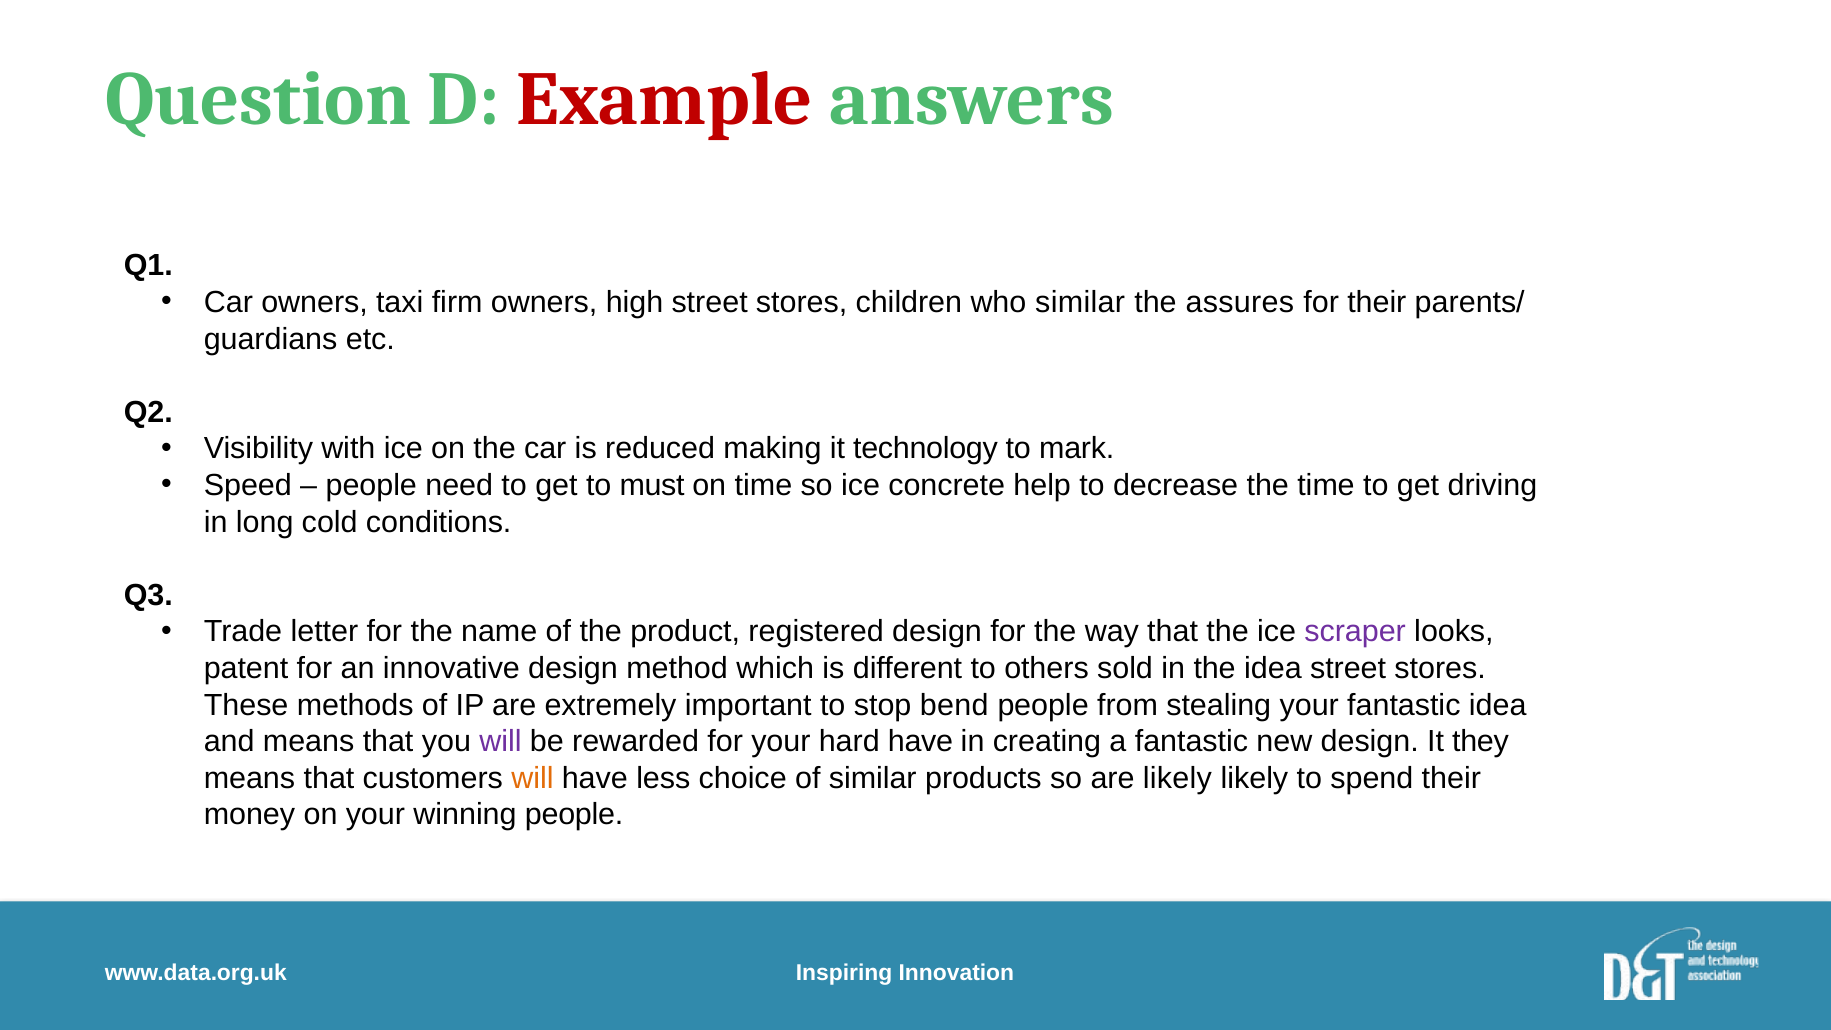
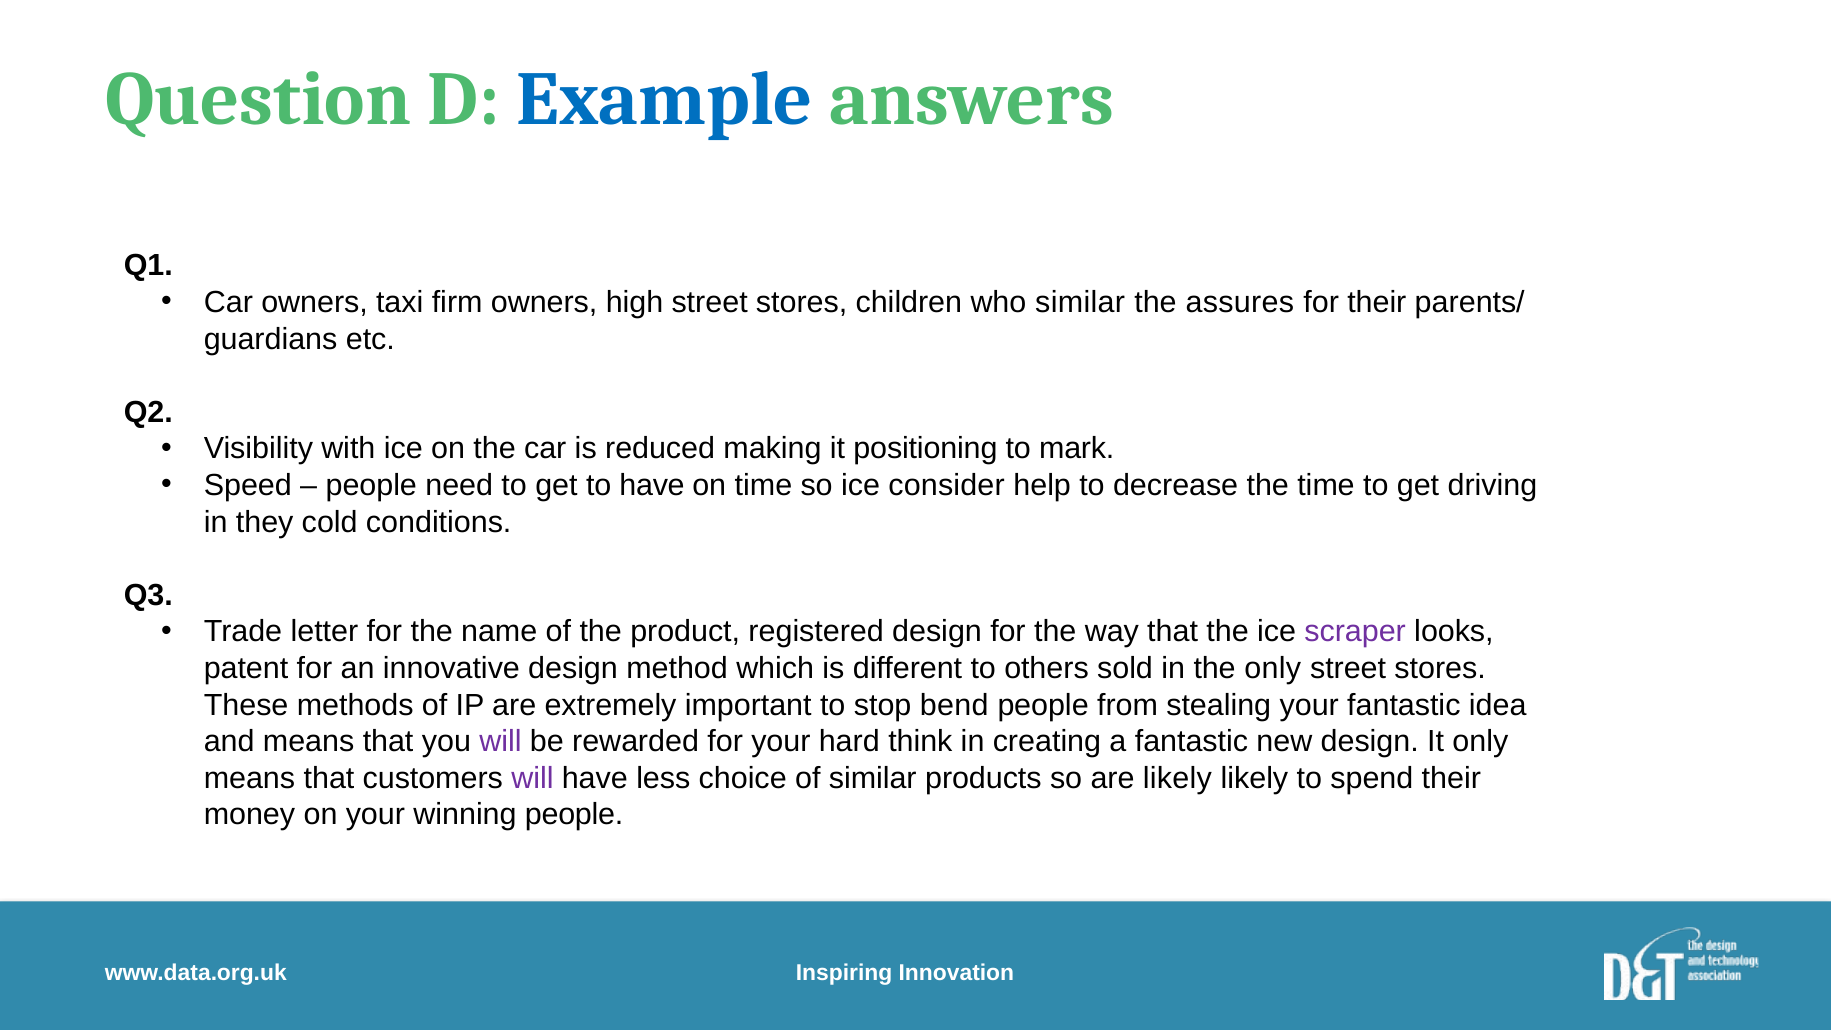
Example colour: red -> blue (665, 99)
technology: technology -> positioning (925, 449)
to must: must -> have (652, 485)
concrete: concrete -> consider (947, 485)
long: long -> they (265, 522)
the idea: idea -> only (1273, 668)
hard have: have -> think (920, 742)
It they: they -> only (1480, 742)
will colour: orange -> purple (532, 778)
